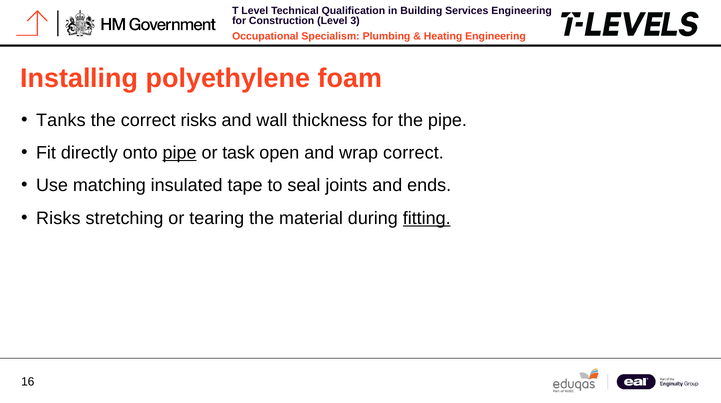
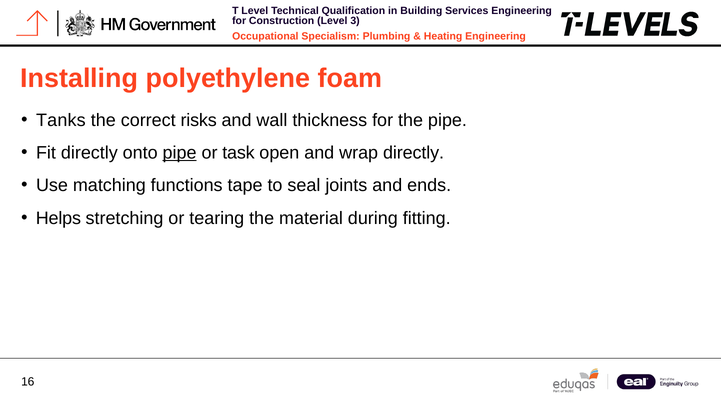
wrap correct: correct -> directly (414, 153)
insulated: insulated -> functions (187, 186)
Risks: Risks -> Helps (58, 218)
fitting underline: present -> none (427, 218)
